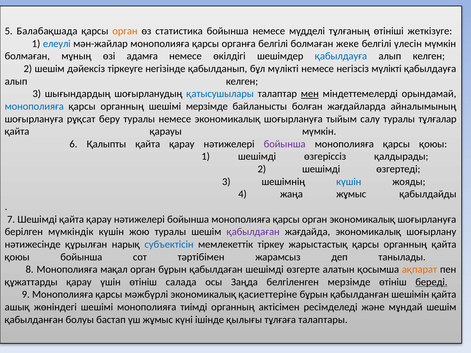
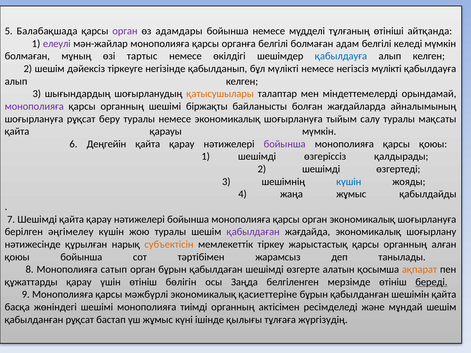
орган colour: orange -> purple (125, 31)
статистика: статистика -> адамдары (179, 31)
жеткізуге: жеткізуге -> айтқанда (430, 31)
елеулі colour: blue -> purple (57, 44)
жеке: жеке -> адам (347, 44)
үлесін: үлесін -> келеді (408, 44)
адамға: адамға -> тартыс (142, 56)
қатысушылары colour: blue -> orange (220, 94)
мен underline: present -> none (310, 94)
монополияға colour: blue -> purple (34, 106)
шешімі мерзімде: мерзімде -> біржақты (207, 106)
тұлғалар: тұлғалар -> мақсаты (437, 119)
Қалыпты: Қалыпты -> Деңгейін (106, 144)
мүмкіндік: мүмкіндік -> әңгімелеу (71, 232)
субъектісін colour: blue -> orange (169, 245)
органның қайта: қайта -> алған (444, 245)
мақал: мақал -> сатып (114, 270)
салада: салада -> бөлігін (181, 282)
ашық: ашық -> басқа (17, 307)
қабылданған болуы: болуы -> рұқсат (80, 320)
талаптары: талаптары -> жүргізудің (323, 320)
